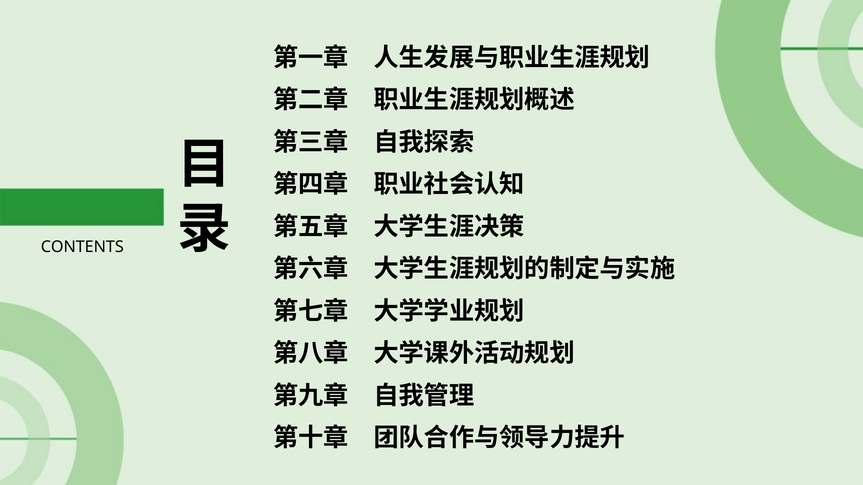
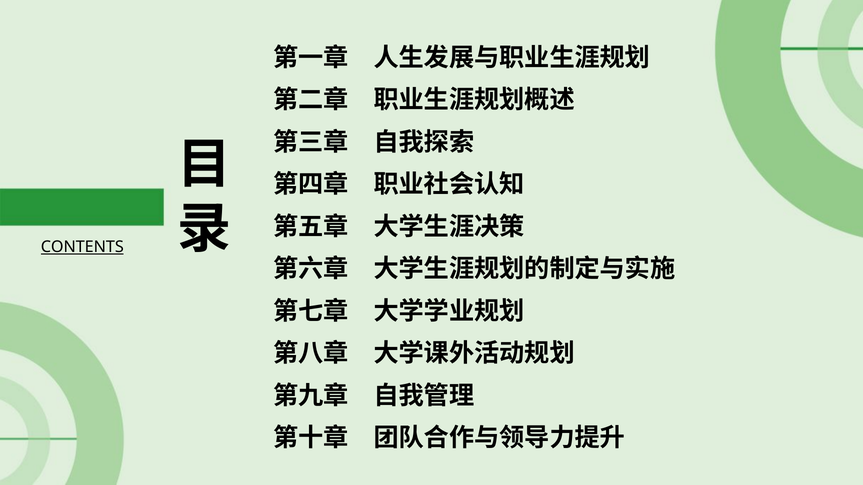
CONTENTS underline: none -> present (82, 247)
